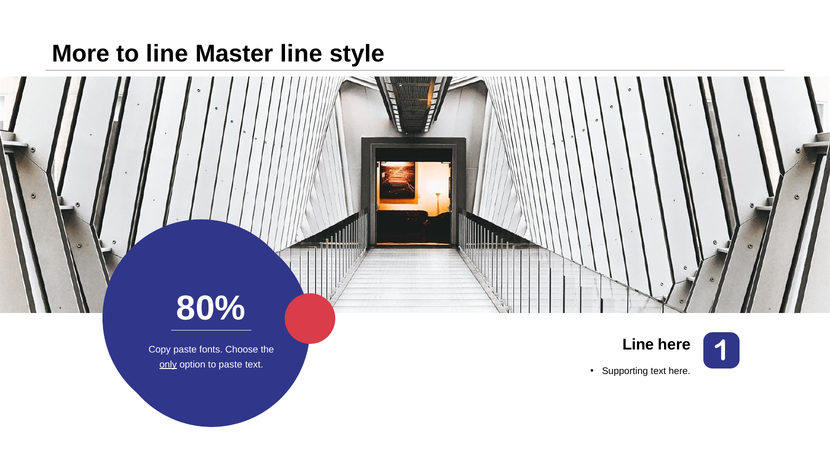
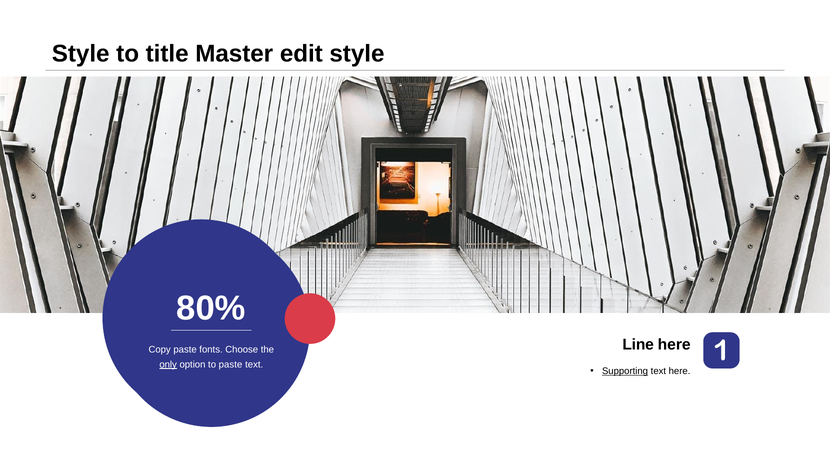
More: More -> Style (81, 54)
to line: line -> title (167, 54)
Master line: line -> edit (301, 54)
Supporting underline: none -> present (625, 371)
